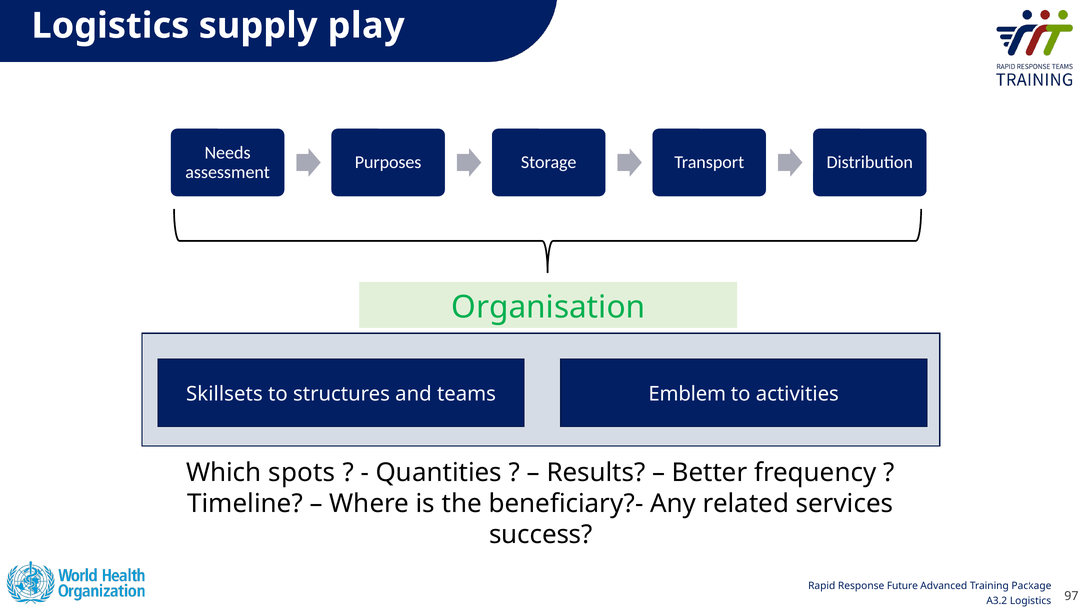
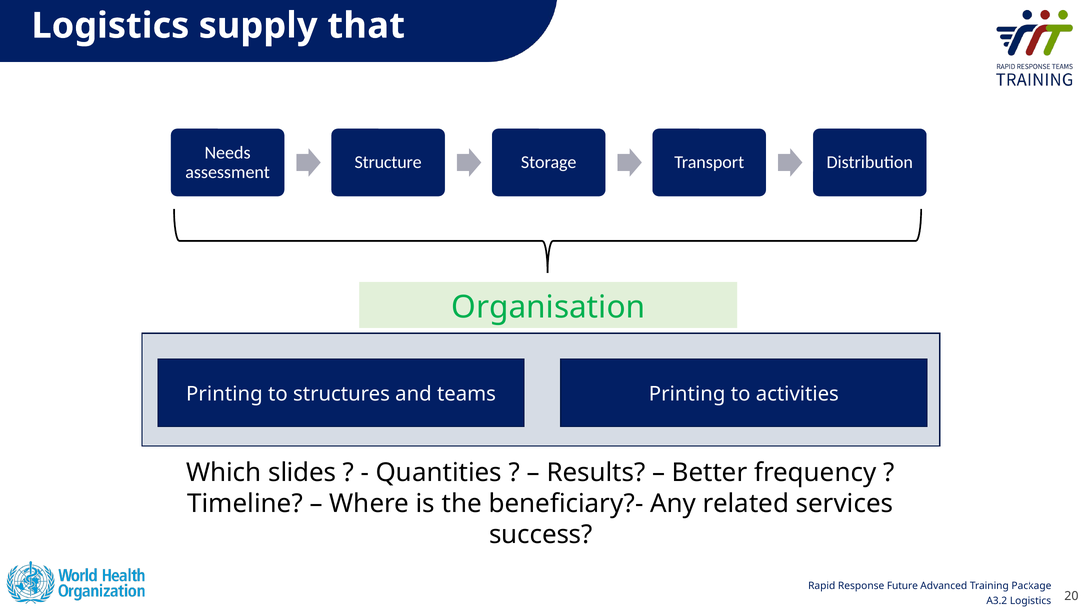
play: play -> that (366, 26)
Purposes: Purposes -> Structure (388, 162)
Skillsets: Skillsets -> Printing (224, 394)
teams Emblem: Emblem -> Printing (687, 394)
spots: spots -> slides (302, 473)
97: 97 -> 20 (1071, 597)
